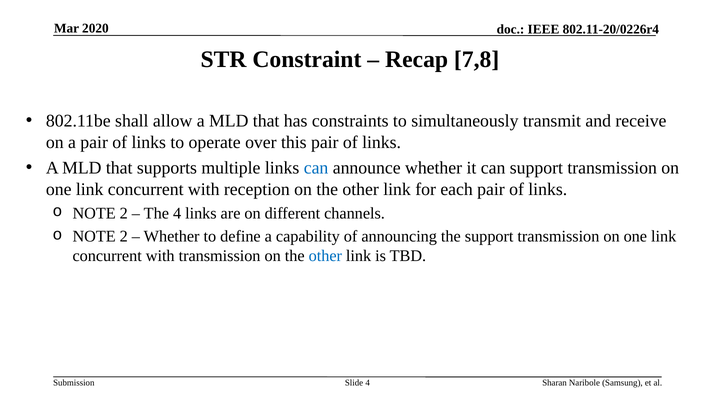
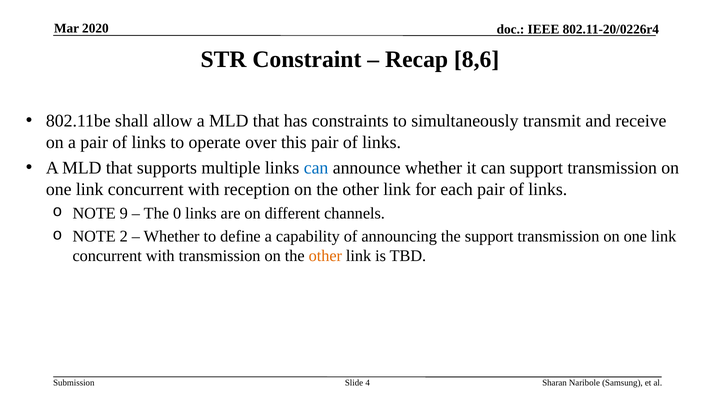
7,8: 7,8 -> 8,6 (477, 59)
2: 2 -> 9 (124, 213)
The 4: 4 -> 0 (177, 213)
other colour: blue -> orange (325, 256)
